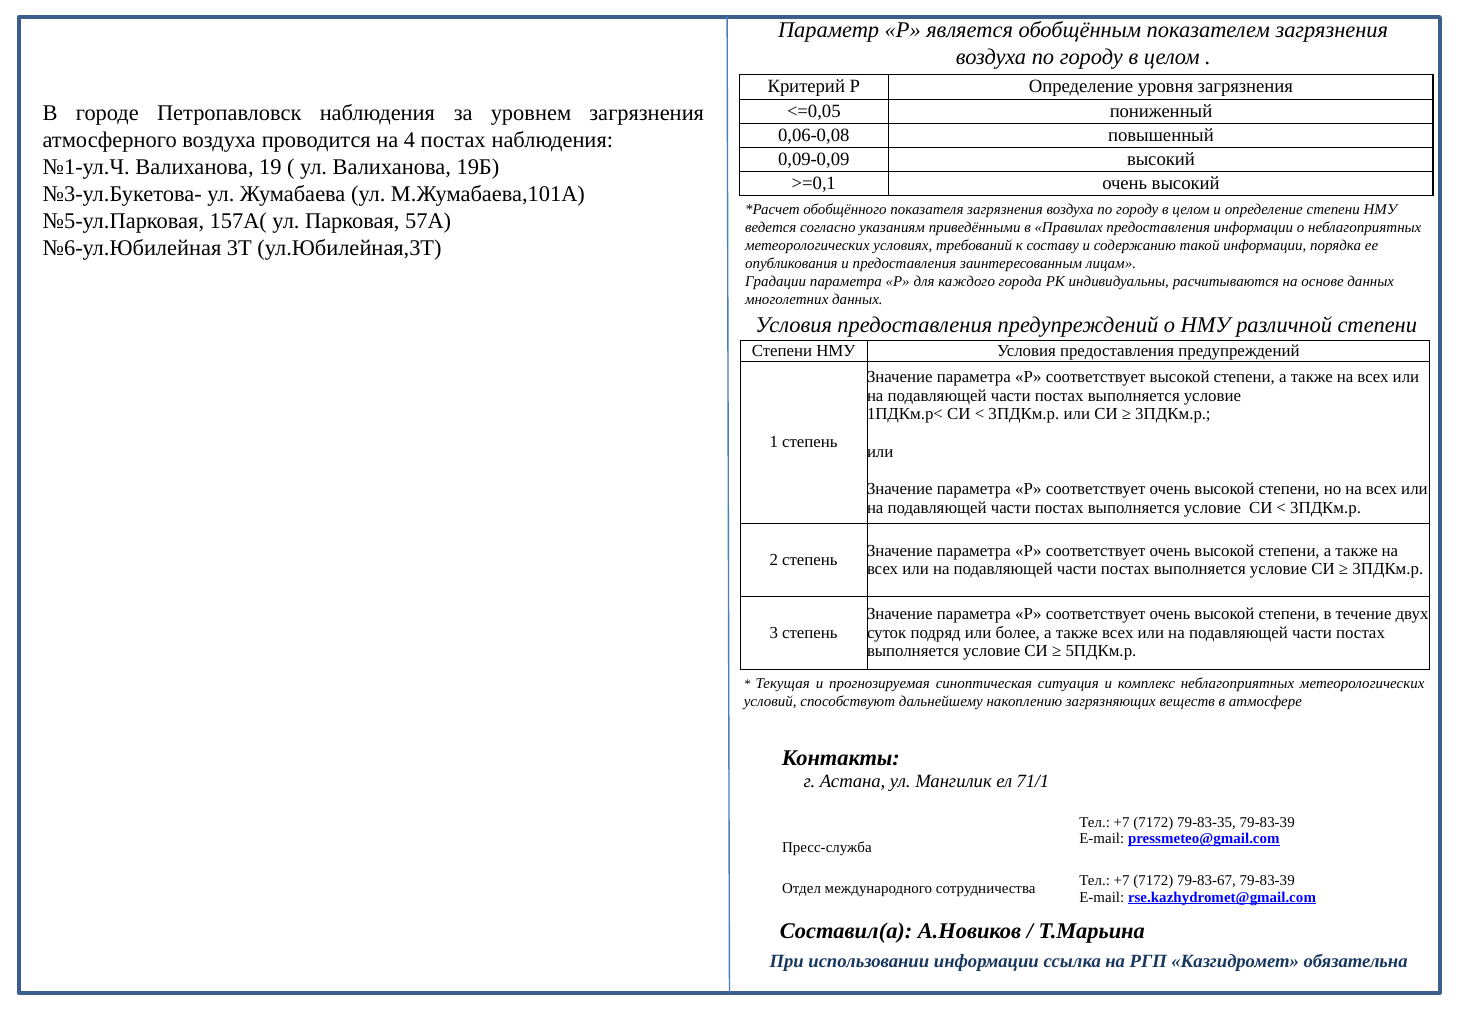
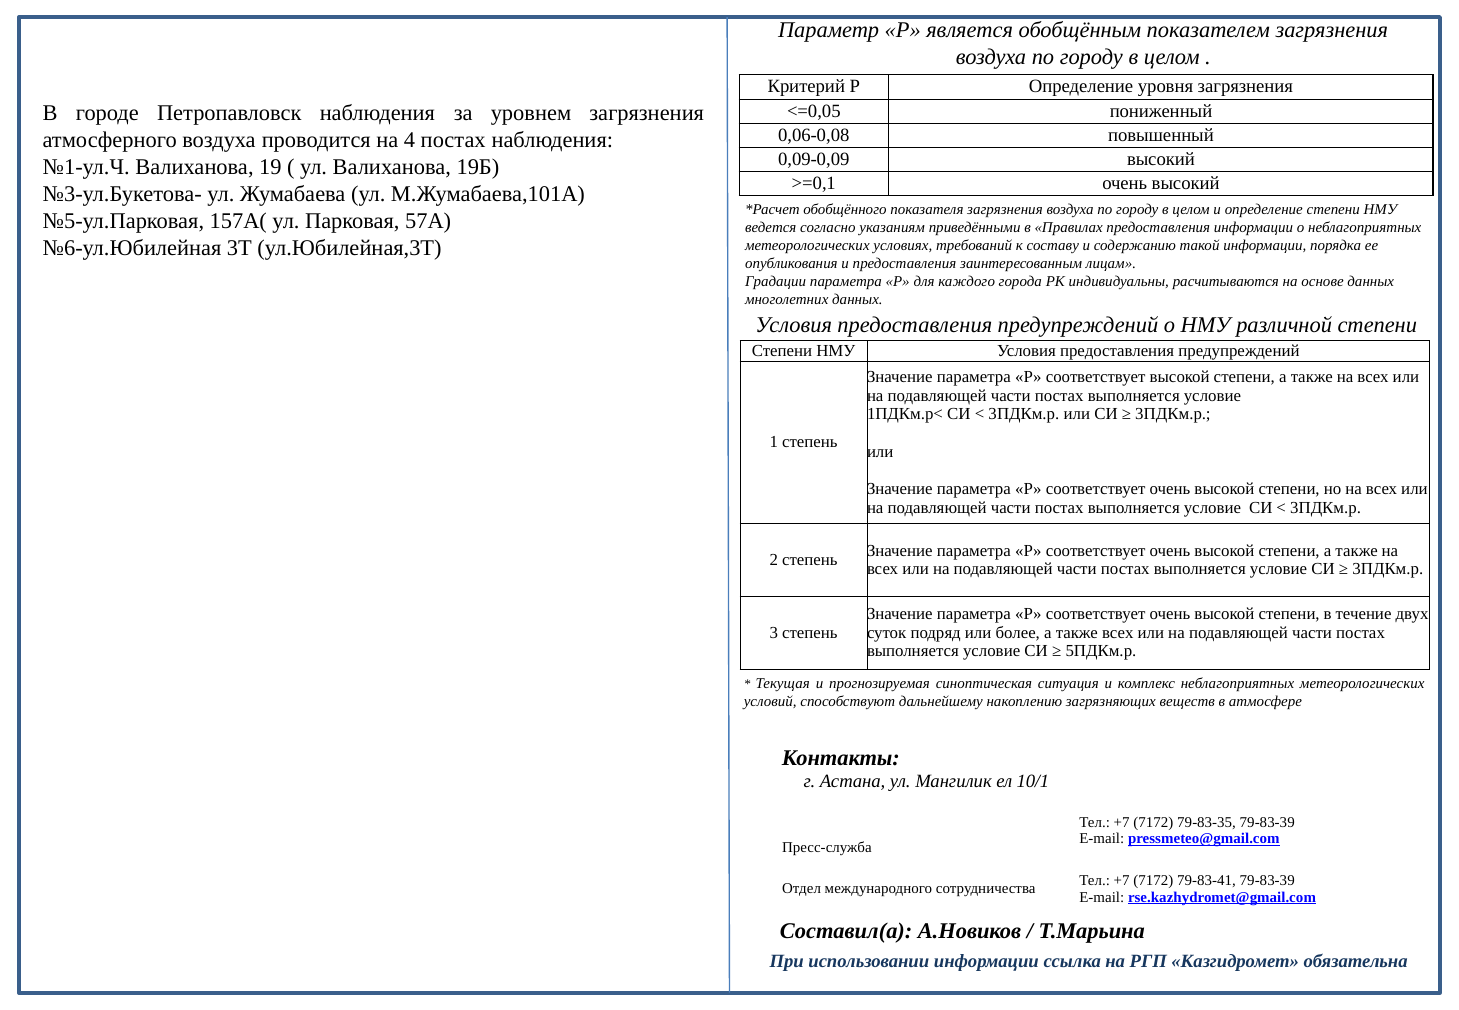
71/1: 71/1 -> 10/1 (1033, 781)
79-83-67: 79-83-67 -> 79-83-41 (1207, 881)
